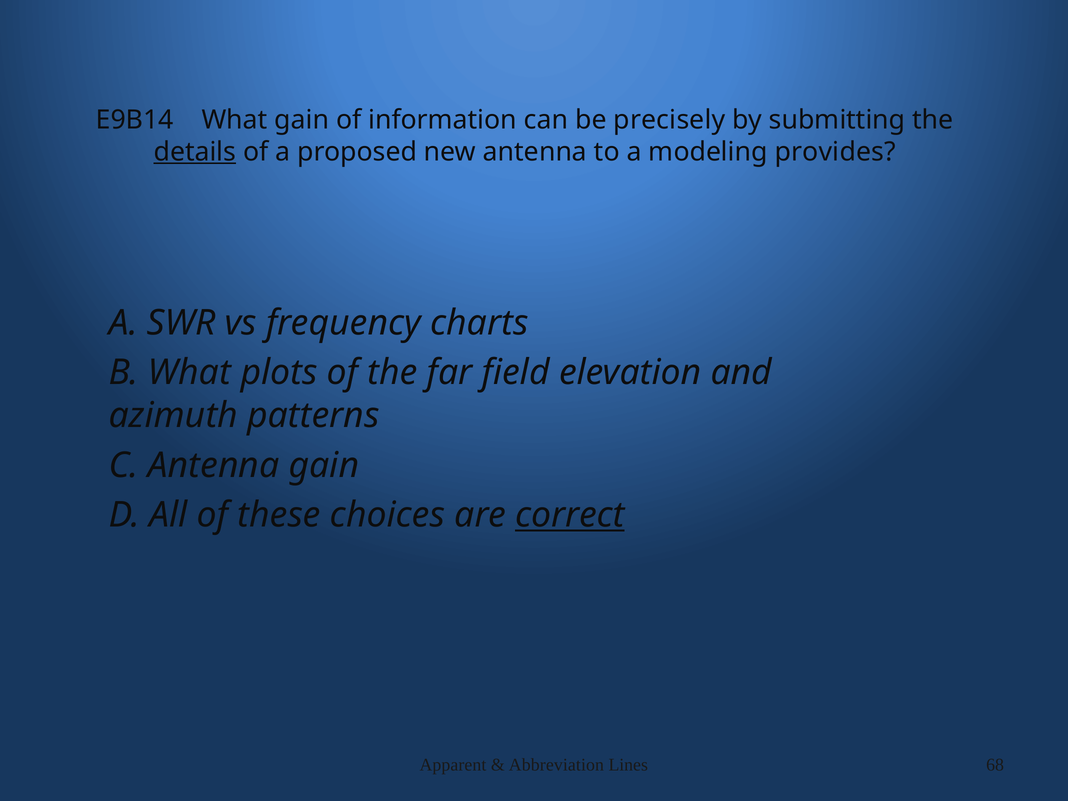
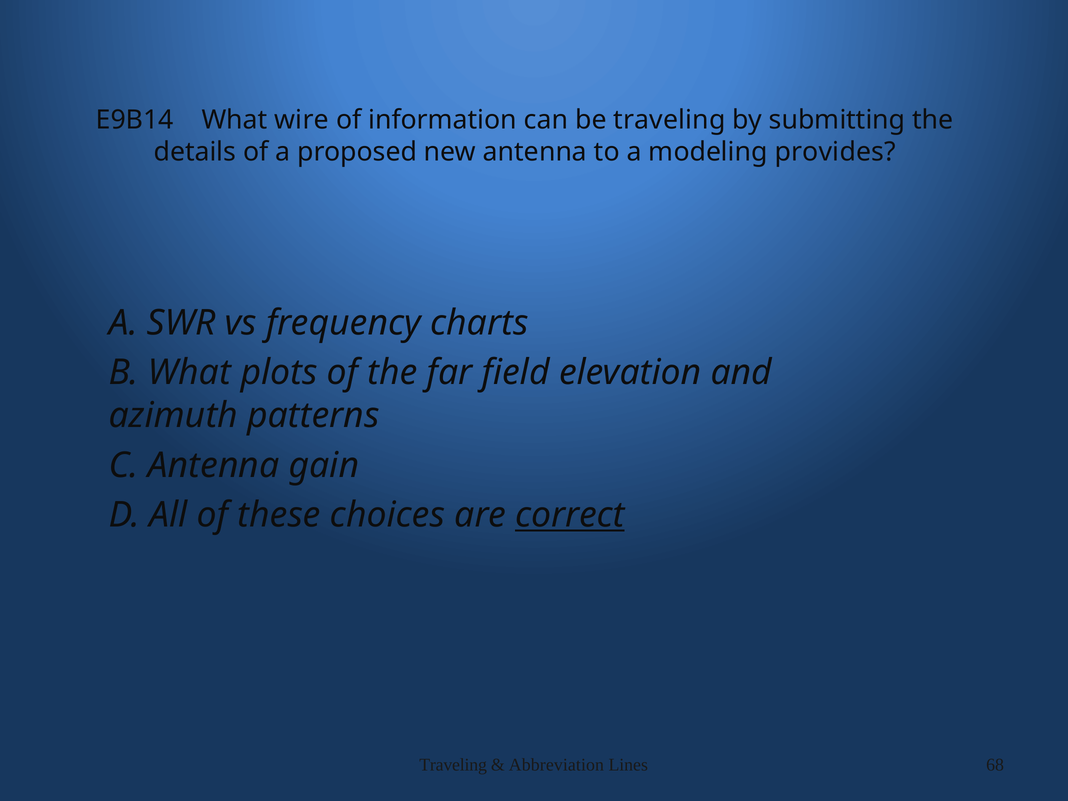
What gain: gain -> wire (302, 120)
be precisely: precisely -> traveling (669, 120)
details underline: present -> none (195, 152)
Apparent: Apparent -> Traveling (453, 765)
